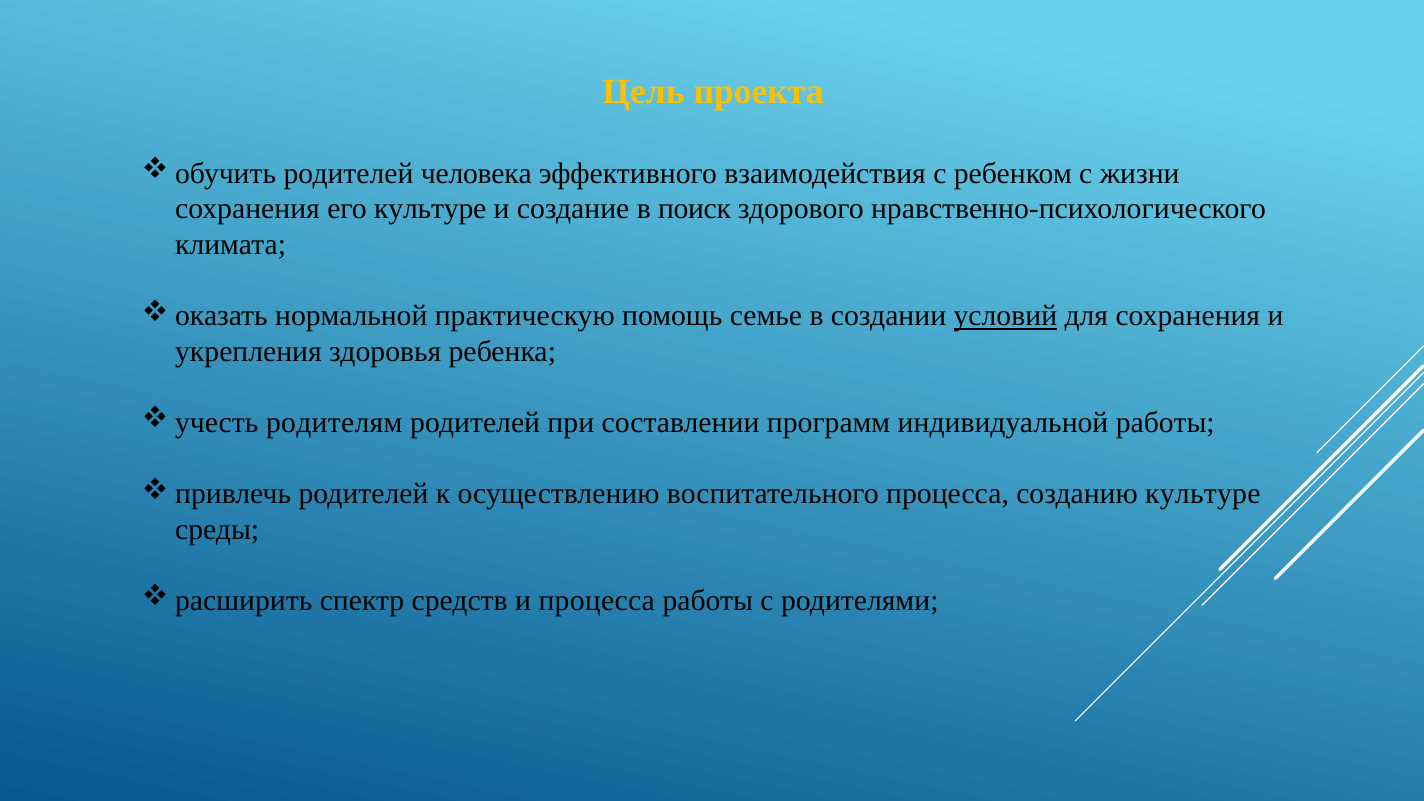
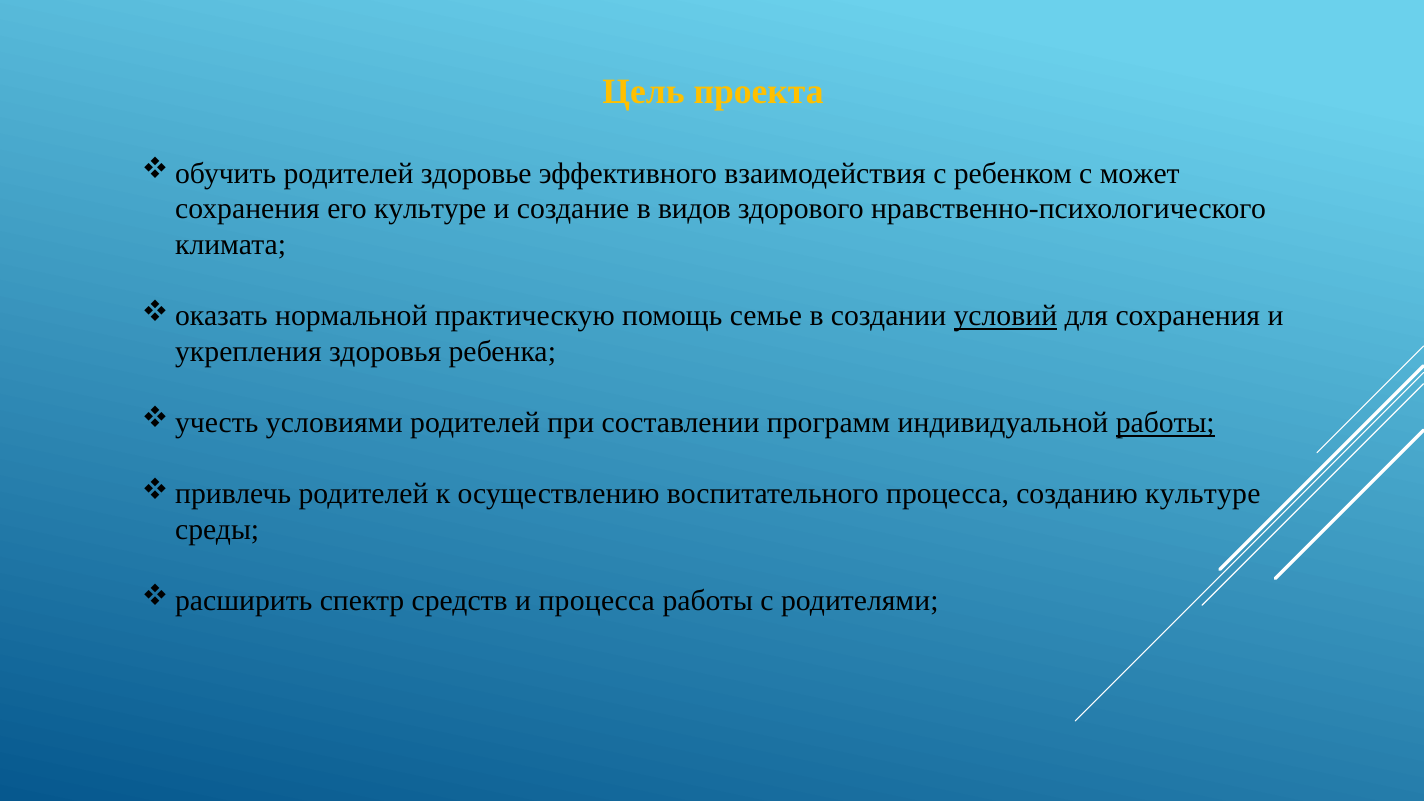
человека: человека -> здоровье (476, 174)
жизни: жизни -> может (1140, 174)
поиск: поиск -> видов (695, 209)
родителям: родителям -> условиями (334, 423)
работы underline: none -> present (1165, 423)
